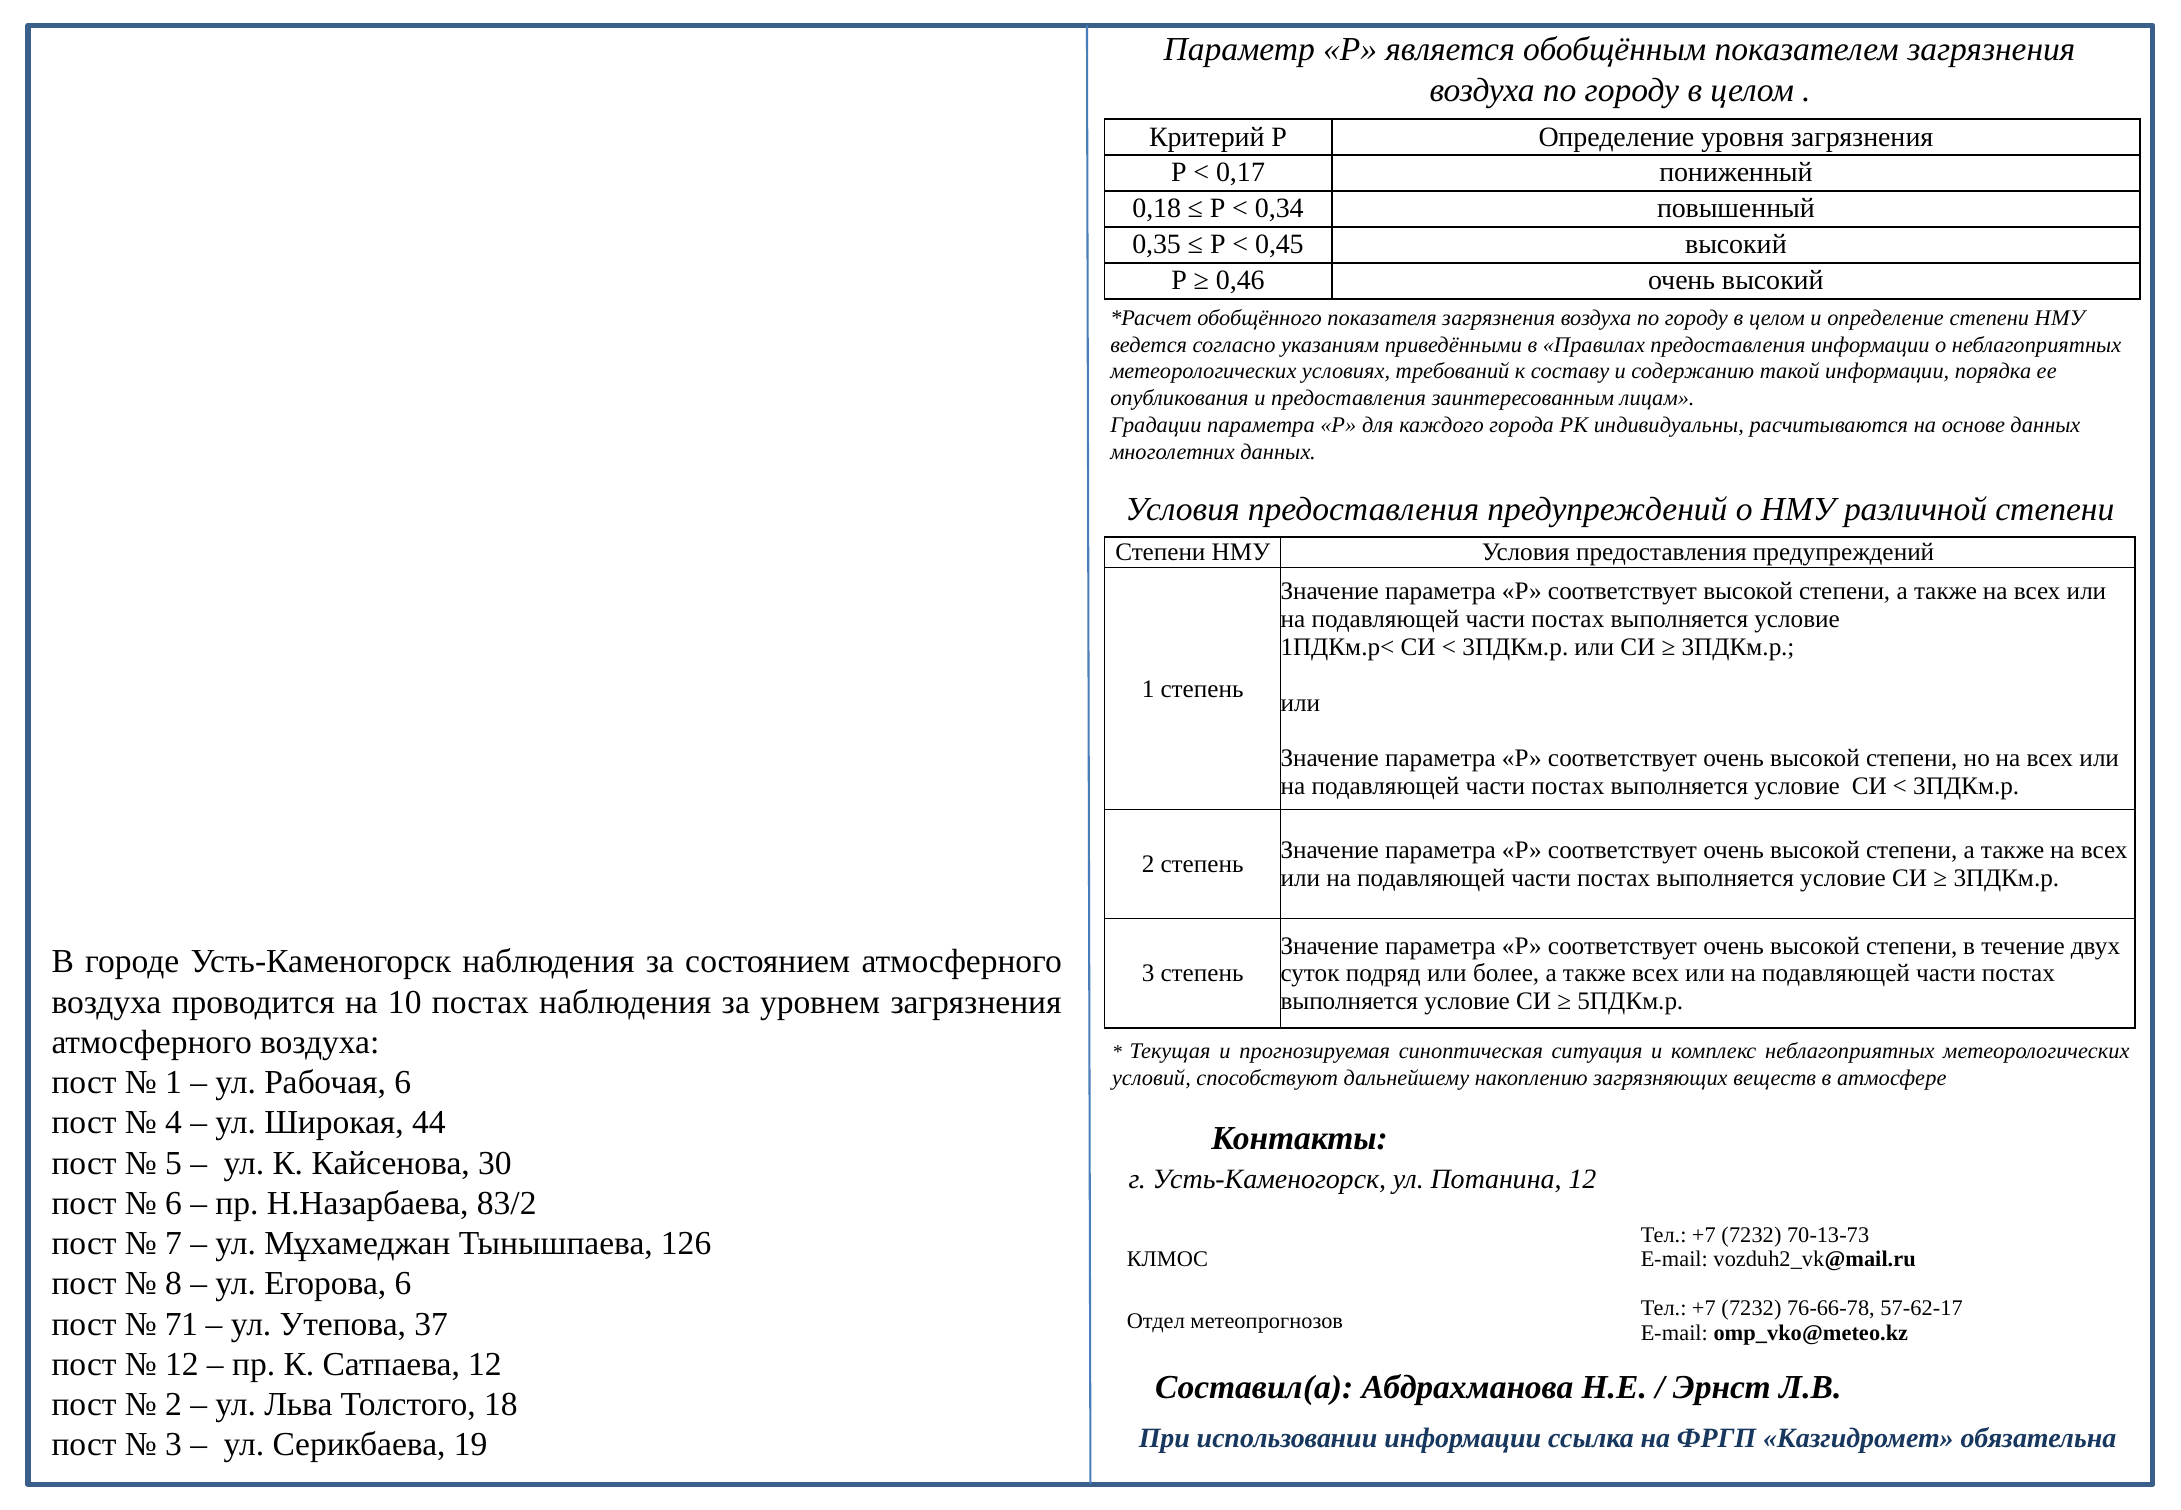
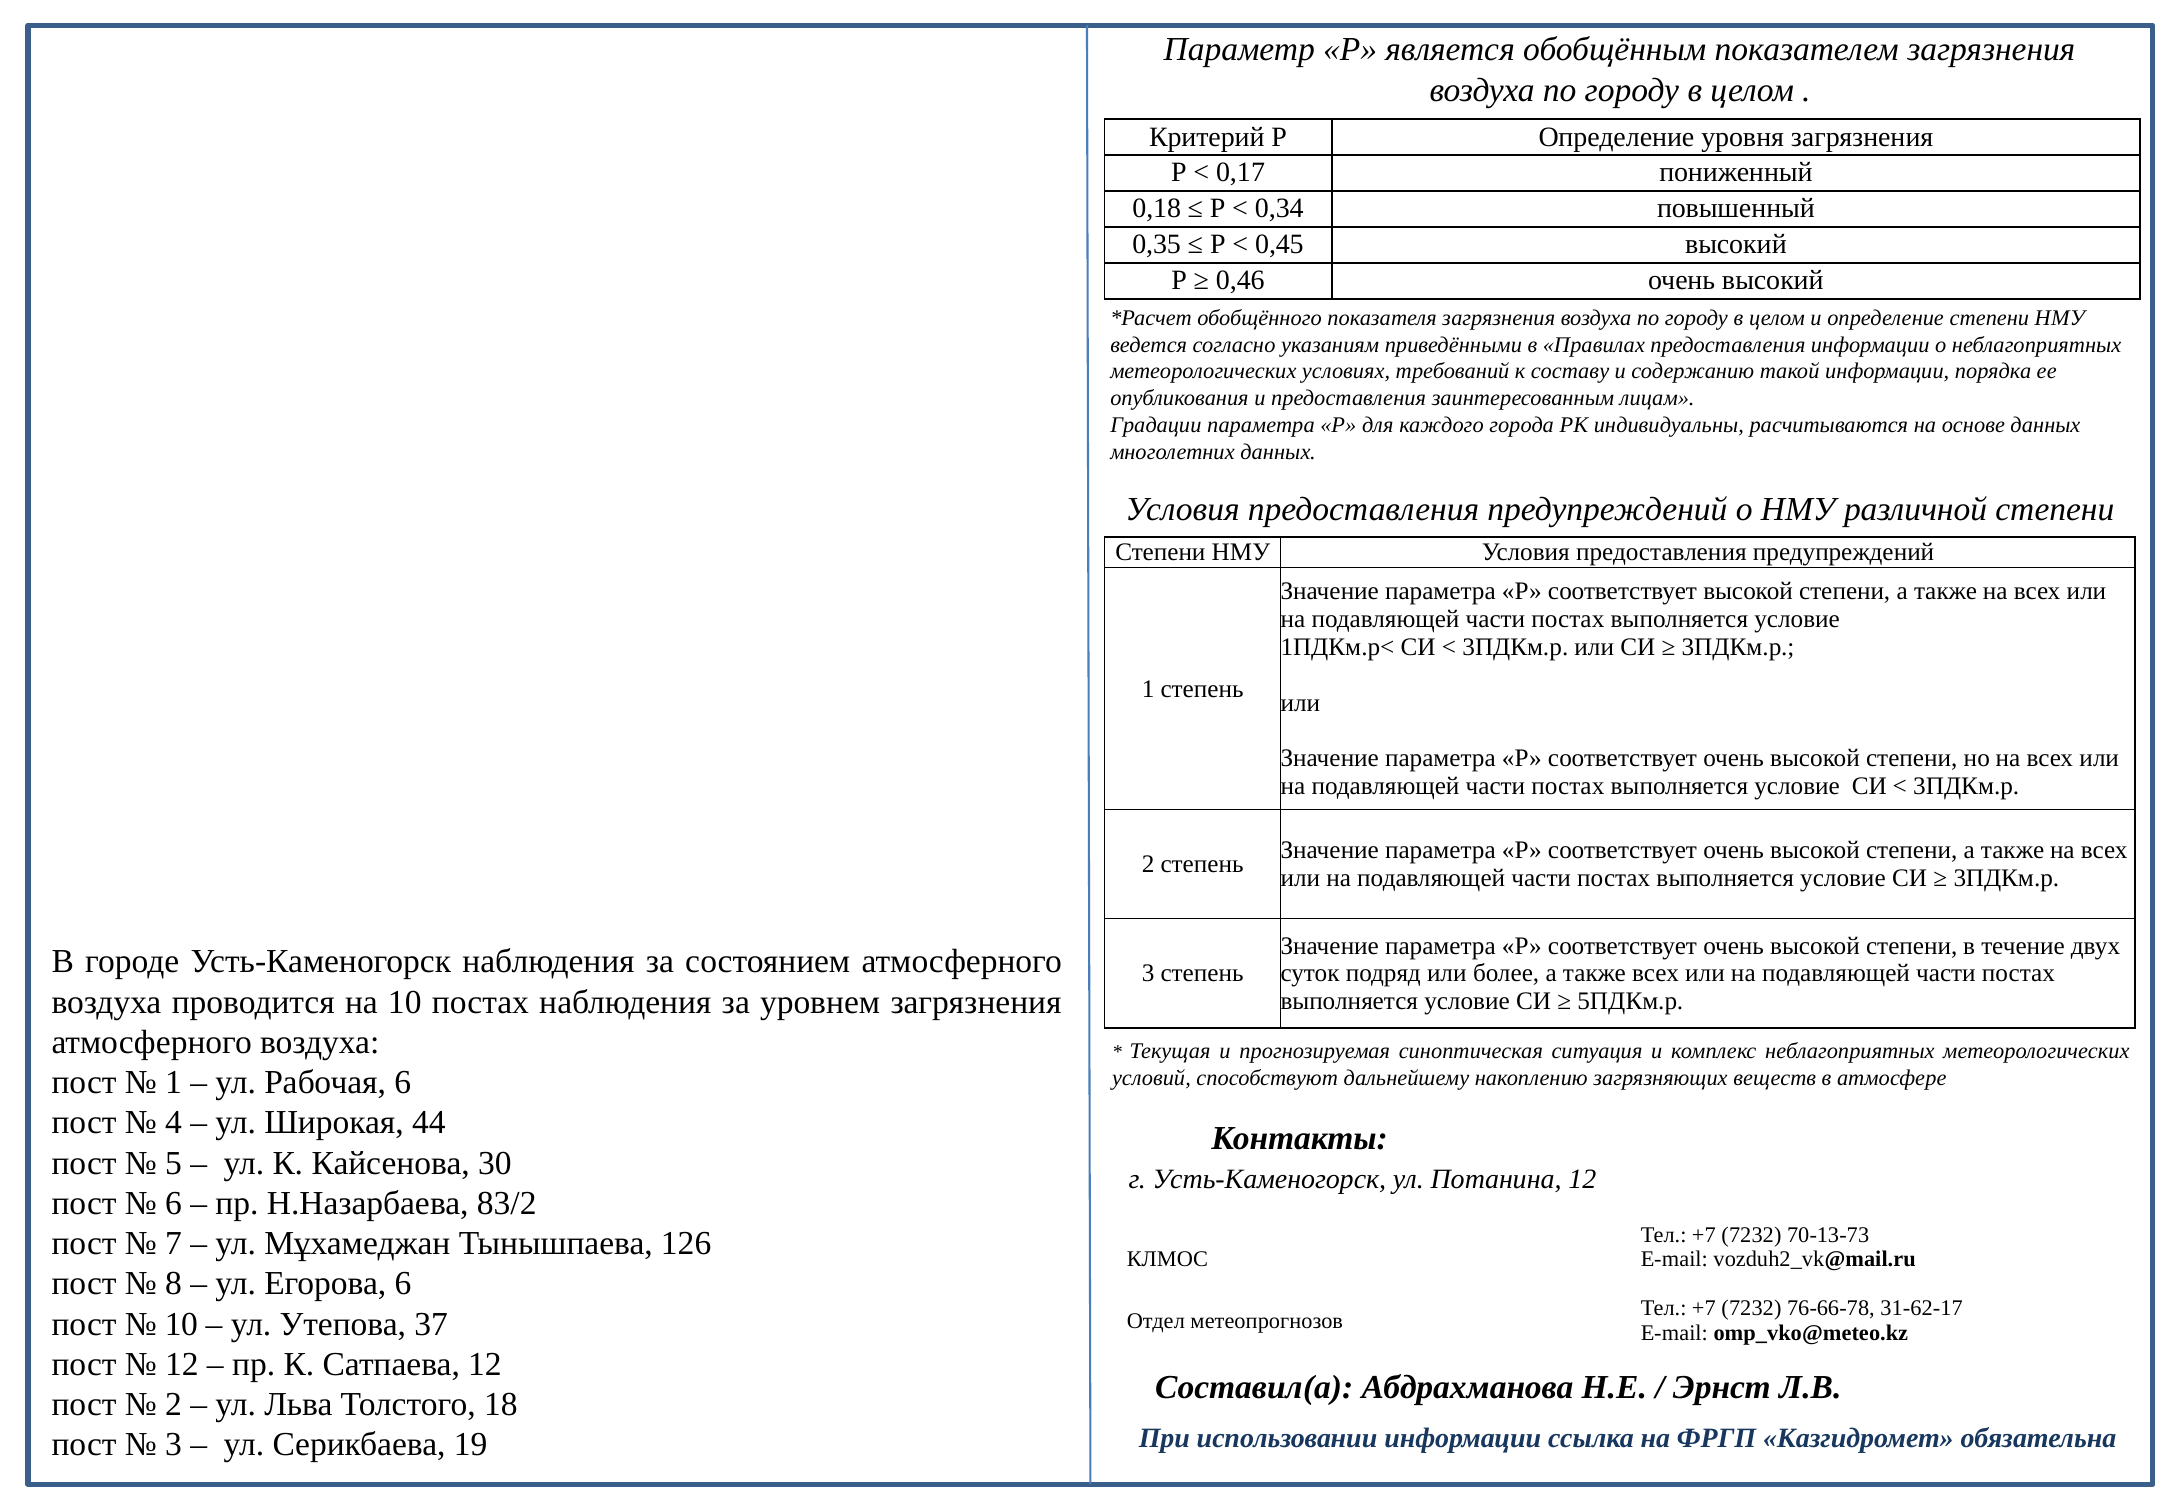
57-62-17: 57-62-17 -> 31-62-17 (1922, 1308)
71: 71 -> 10 (181, 1324)
